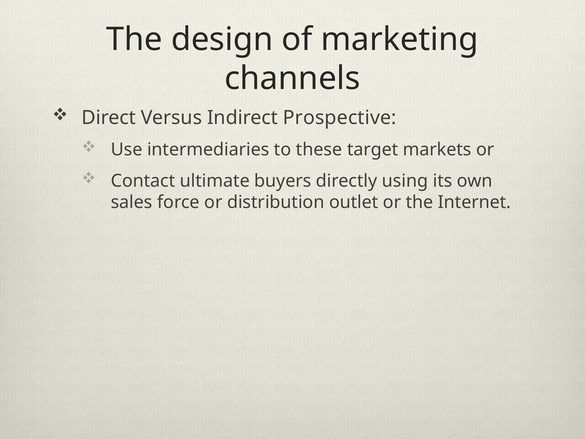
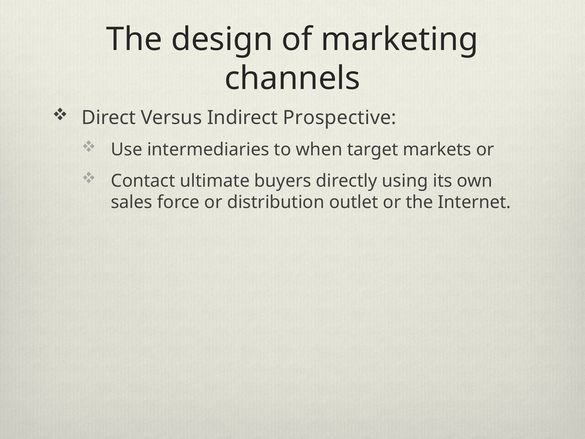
these: these -> when (319, 150)
